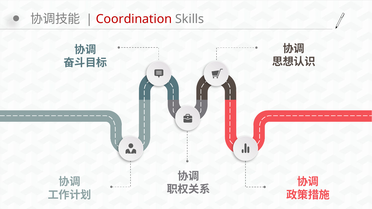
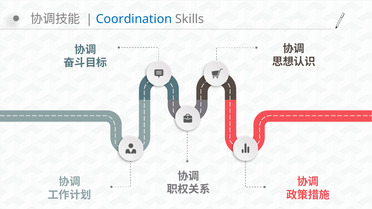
Coordination colour: red -> blue (134, 19)
